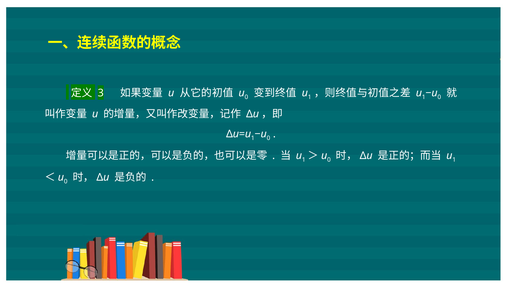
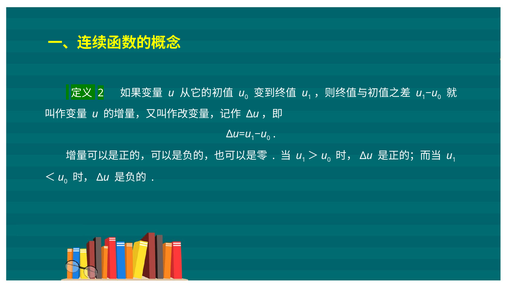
3: 3 -> 2 (101, 93)
